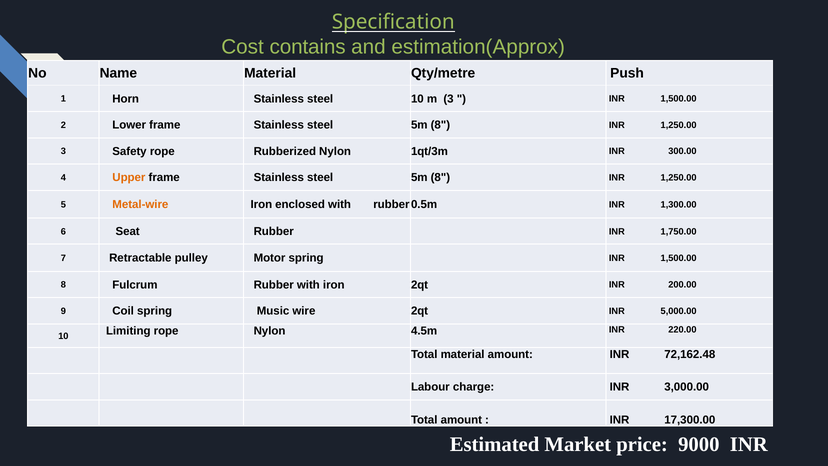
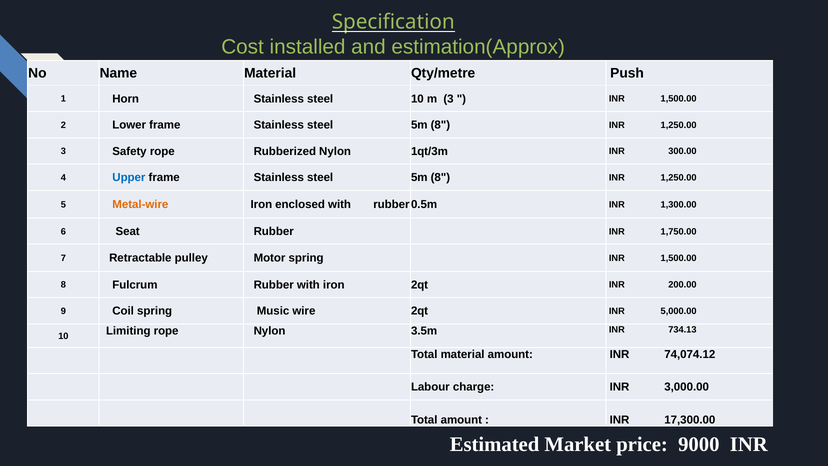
contains: contains -> installed (308, 47)
Upper colour: orange -> blue (129, 177)
4.5m: 4.5m -> 3.5m (424, 331)
220.00: 220.00 -> 734.13 (682, 330)
72,162.48: 72,162.48 -> 74,074.12 (690, 354)
